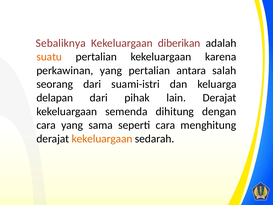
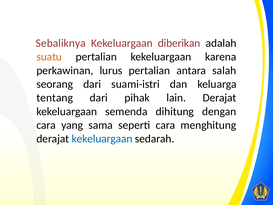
perkawinan yang: yang -> lurus (111, 70)
delapan: delapan -> tentang (55, 98)
kekeluargaan colour: orange -> blue (102, 139)
